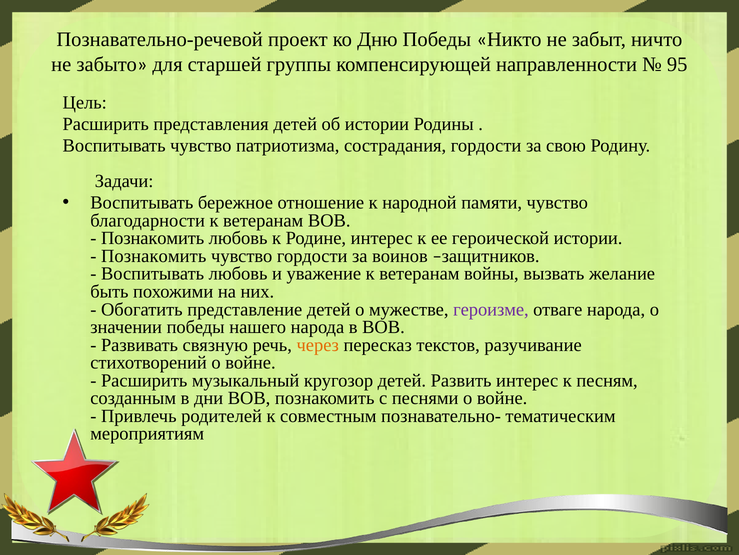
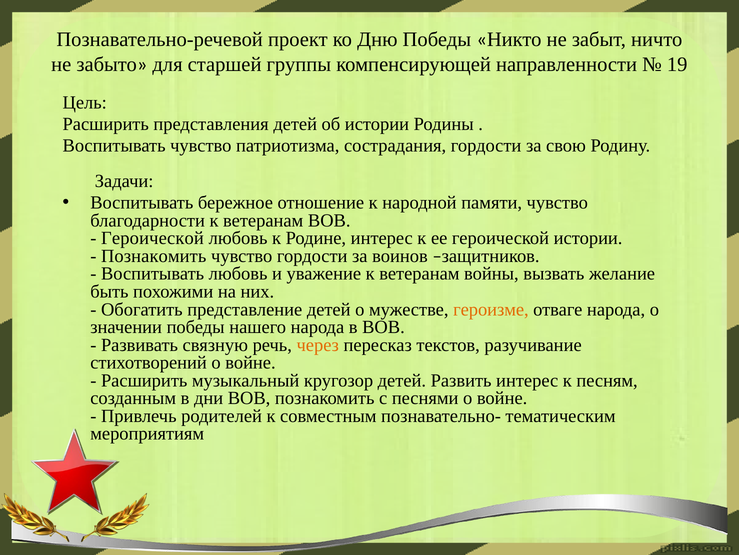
95: 95 -> 19 (677, 64)
Познакомить: Познакомить -> Героической (152, 238)
героизме colour: purple -> orange (491, 309)
